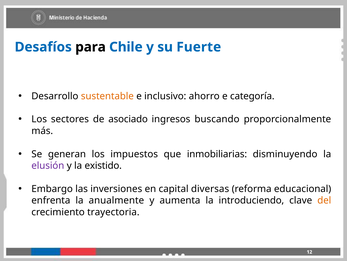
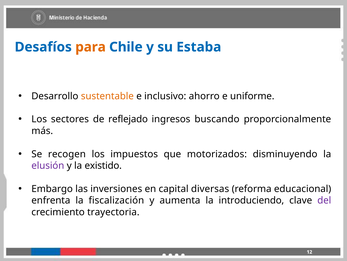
para colour: black -> orange (91, 47)
Fuerte: Fuerte -> Estaba (199, 47)
categoría: categoría -> uniforme (252, 96)
asociado: asociado -> reflejado (128, 119)
generan: generan -> recogen (67, 154)
inmobiliarias: inmobiliarias -> motorizados (217, 154)
anualmente: anualmente -> fiscalización (116, 200)
del colour: orange -> purple (324, 200)
